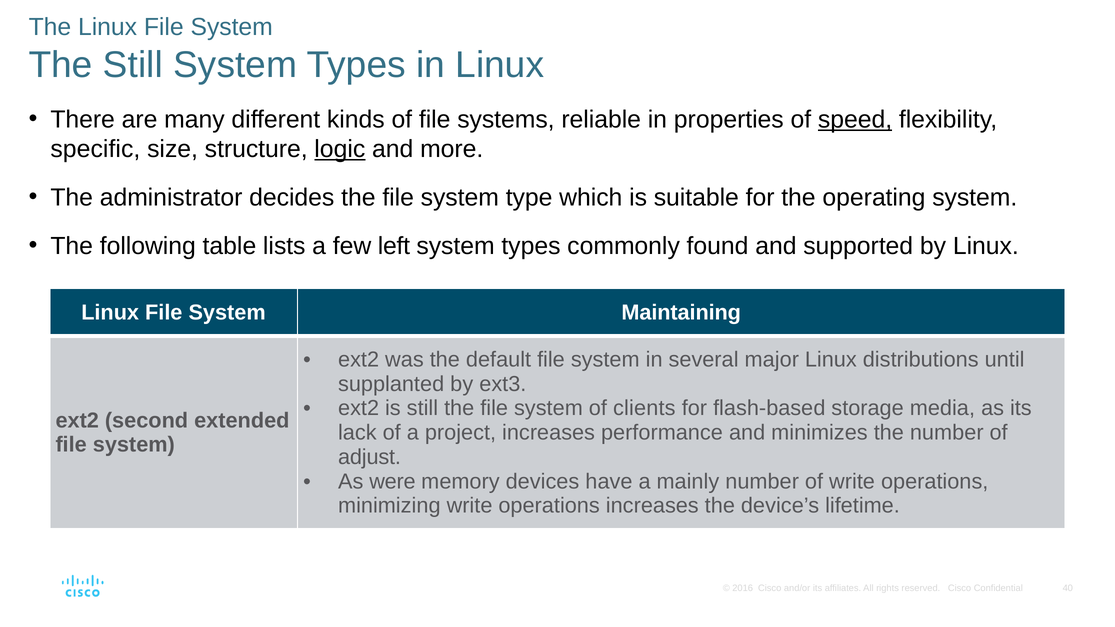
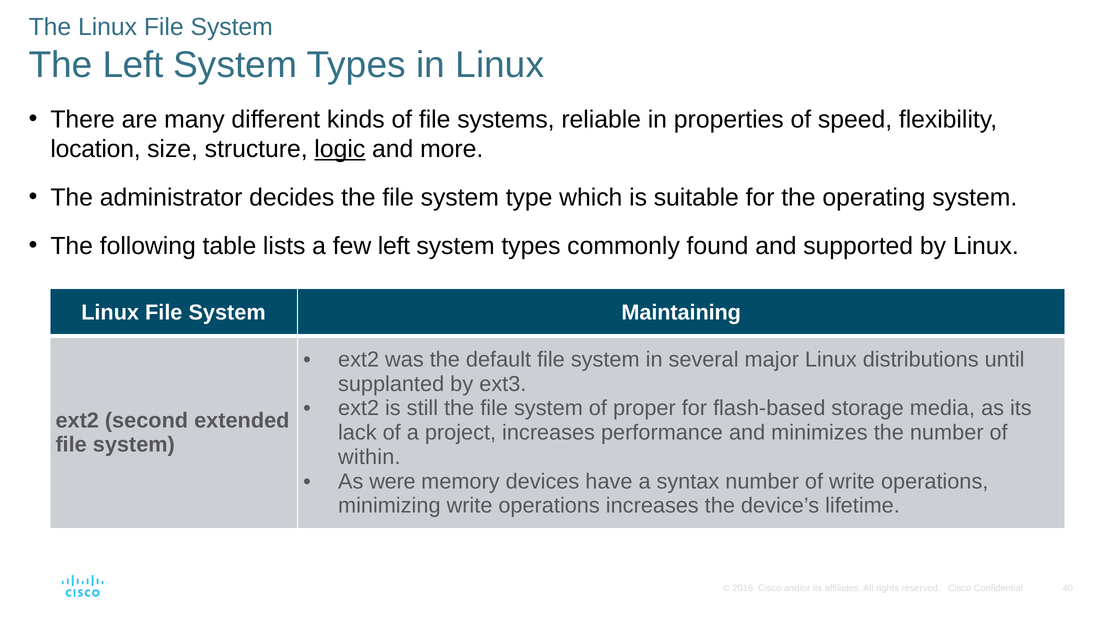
The Still: Still -> Left (133, 65)
speed underline: present -> none (855, 120)
specific: specific -> location (96, 149)
clients: clients -> proper (644, 408)
adjust: adjust -> within (369, 457)
mainly: mainly -> syntax (688, 482)
